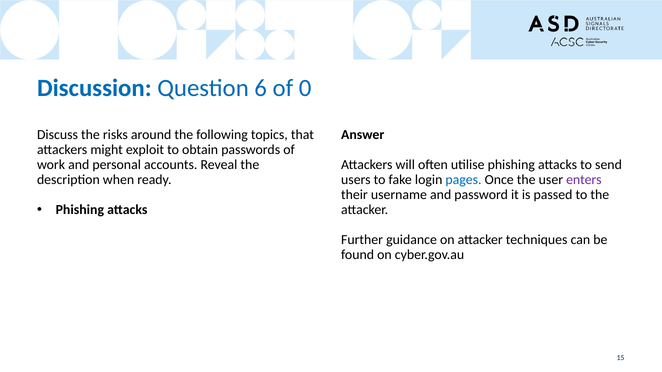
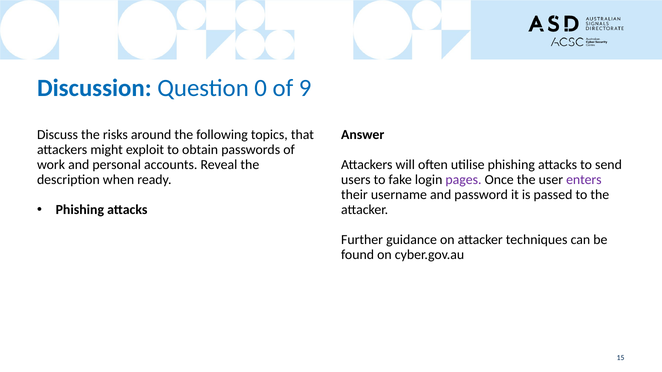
6: 6 -> 0 (261, 88)
0: 0 -> 9 (305, 88)
pages colour: blue -> purple (463, 180)
